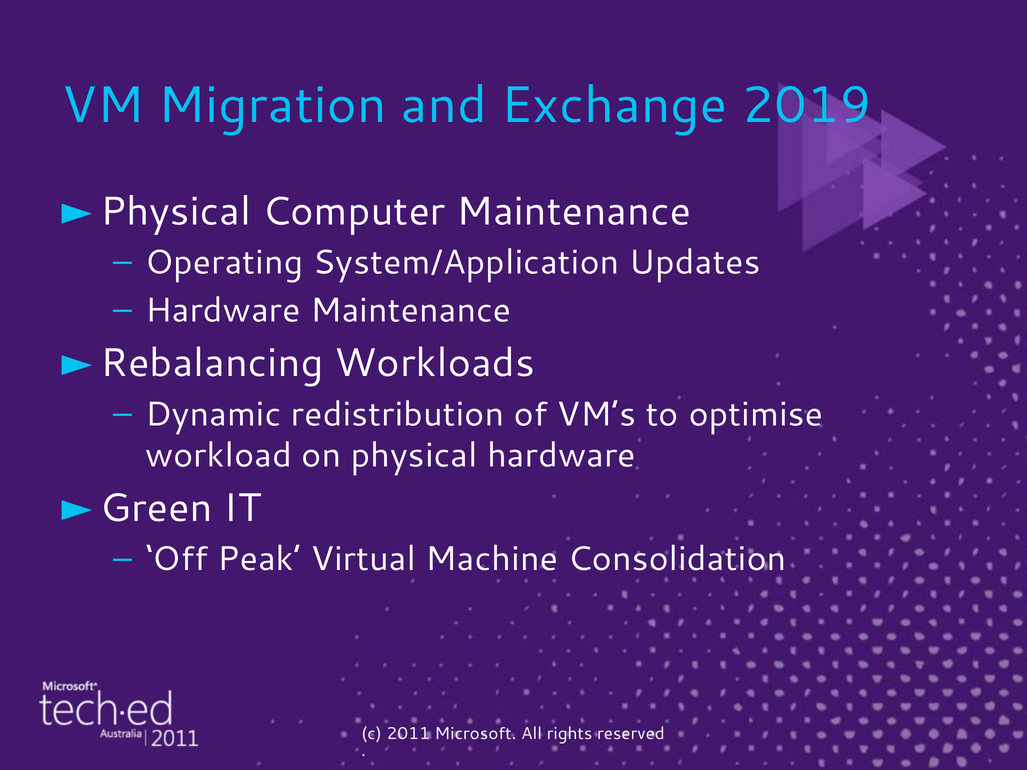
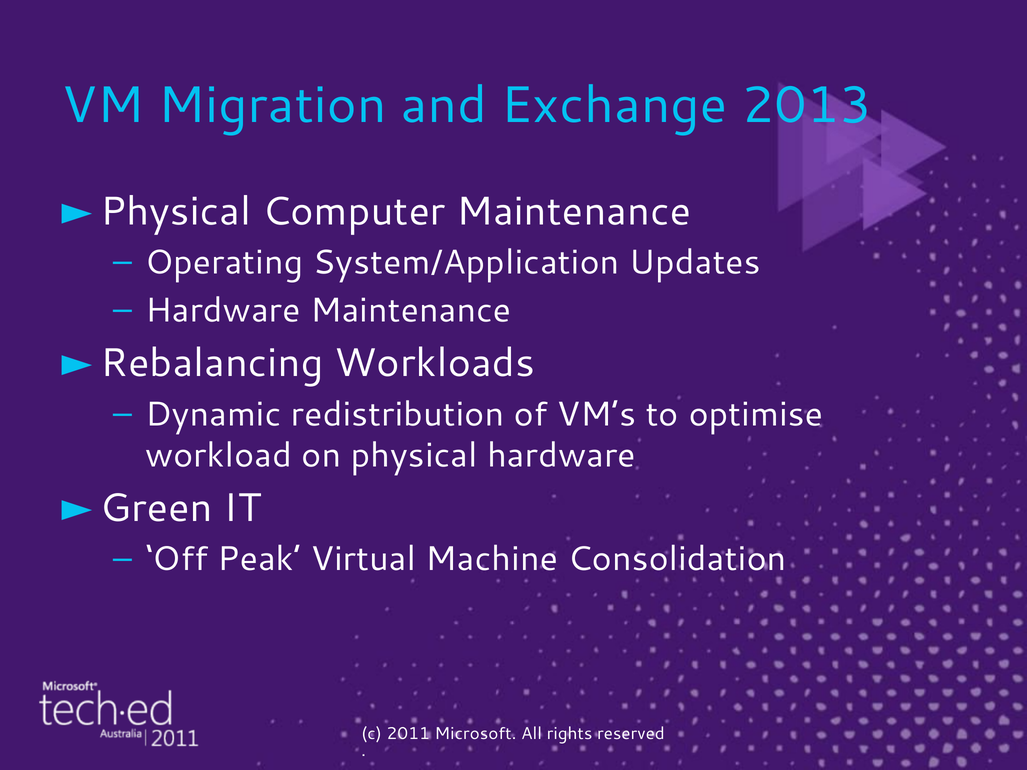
2019: 2019 -> 2013 (807, 105)
